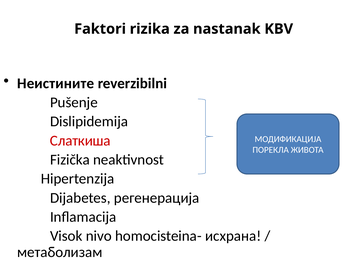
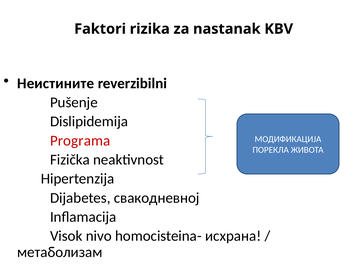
Слаткиша: Слаткиша -> Programa (80, 141)
регенерација: регенерација -> свакодневној (157, 198)
